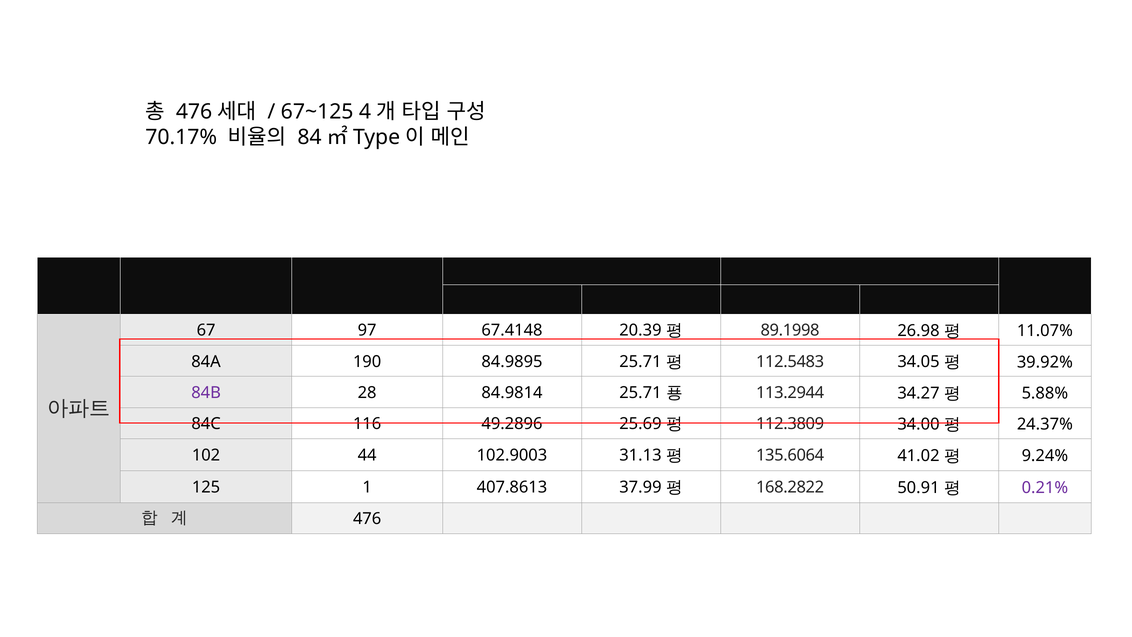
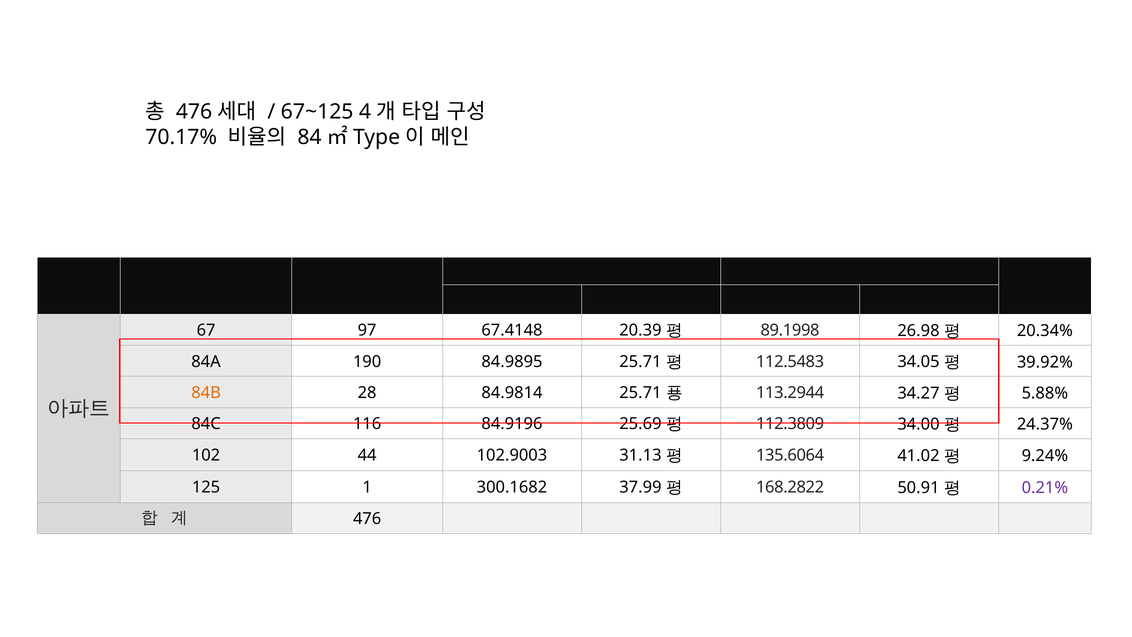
11.07%: 11.07% -> 20.34% (1045, 331)
84B colour: purple -> orange (206, 393)
49.2896: 49.2896 -> 84.9196 (512, 424)
407.8613: 407.8613 -> 300.1682 (512, 487)
